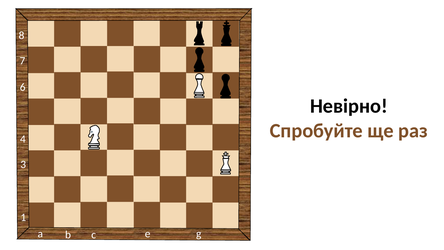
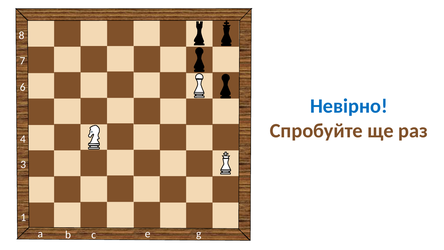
Невірно colour: black -> blue (349, 106)
